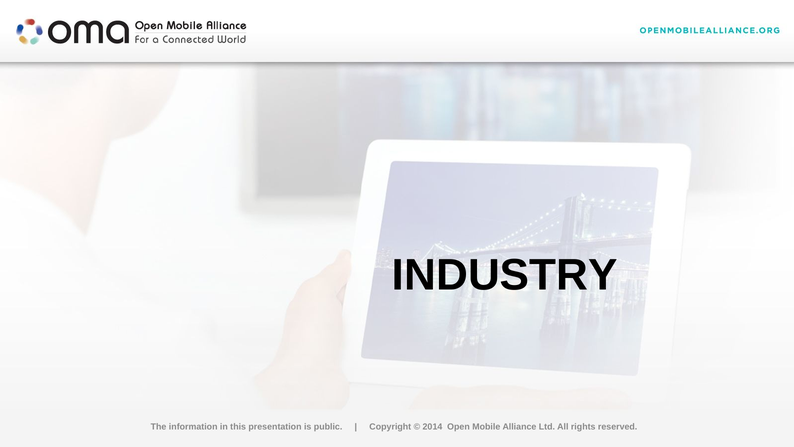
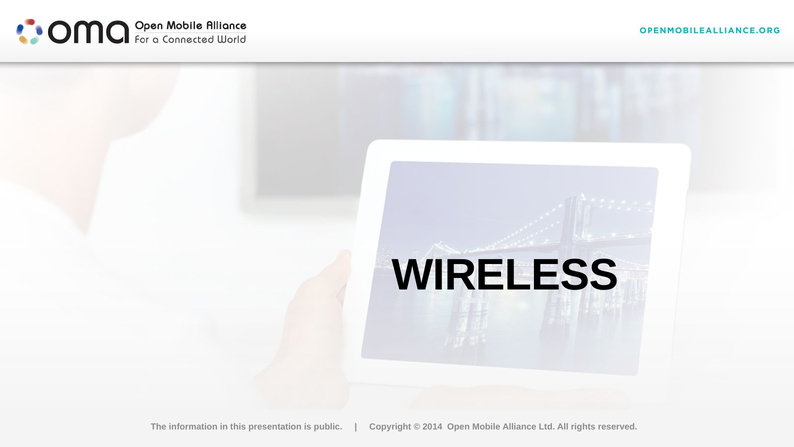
INDUSTRY: INDUSTRY -> WIRELESS (505, 275)
